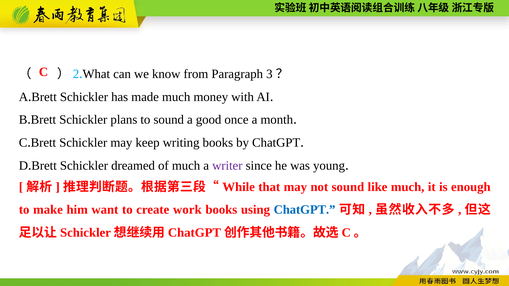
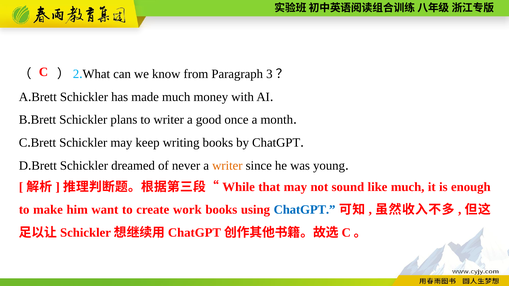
to sound: sound -> writer (169, 120)
of much: much -> never (186, 166)
writer colour: purple -> orange (227, 166)
